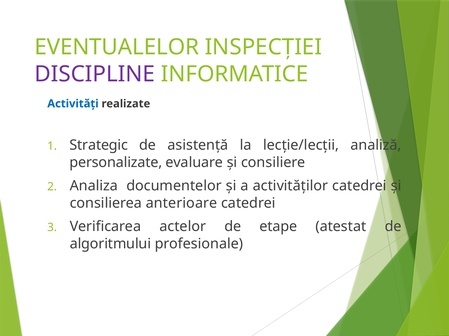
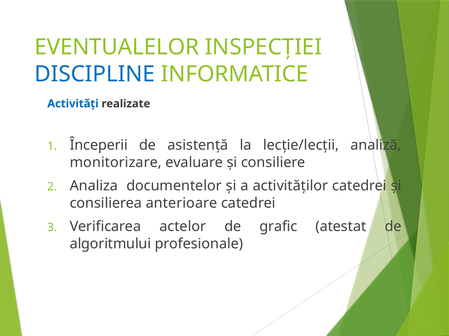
DISCIPLINE colour: purple -> blue (95, 74)
Strategic: Strategic -> Începerii (99, 145)
personalizate: personalizate -> monitorizare (116, 163)
etape: etape -> grafic (278, 227)
